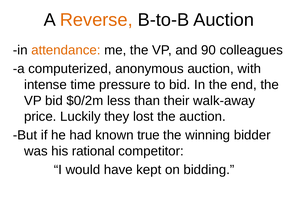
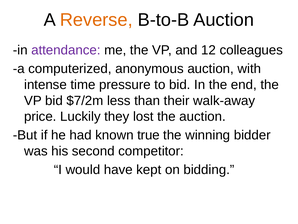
attendance colour: orange -> purple (66, 50)
90: 90 -> 12 (209, 50)
$0/2m: $0/2m -> $7/2m (85, 100)
rational: rational -> second (93, 151)
